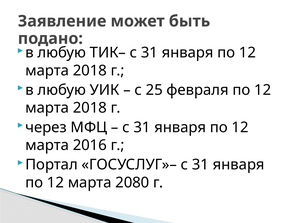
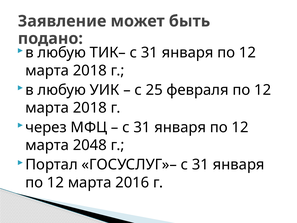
2016: 2016 -> 2048 (90, 145)
2080: 2080 -> 2016 (132, 182)
